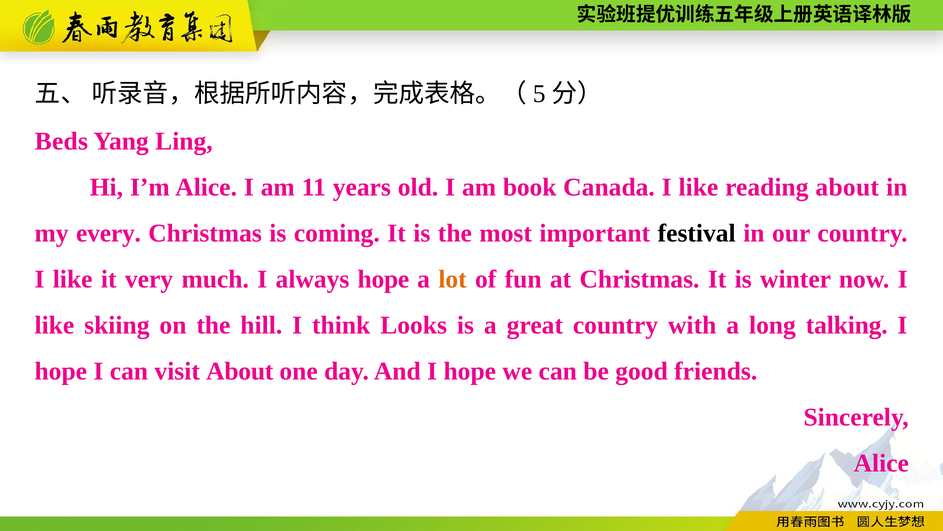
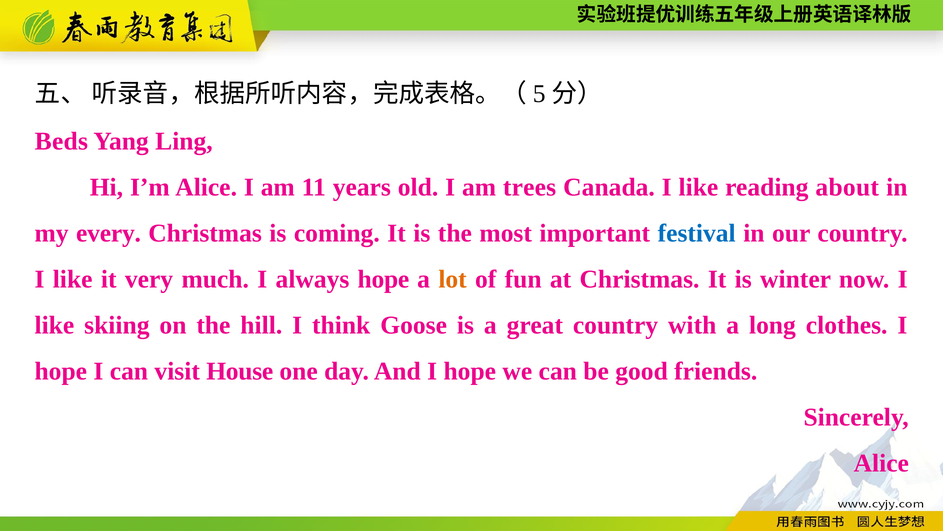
book: book -> trees (530, 187)
festival colour: black -> blue (697, 233)
Looks: Looks -> Goose (414, 325)
talking: talking -> clothes (847, 325)
visit About: About -> House (240, 371)
